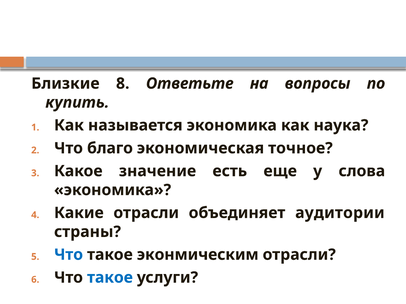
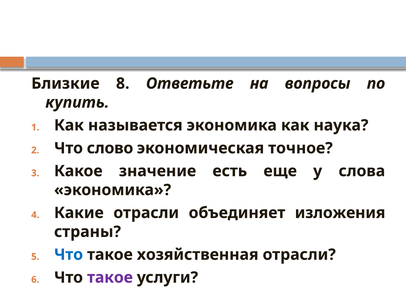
благо: благо -> слово (110, 148)
аудитории: аудитории -> изложения (340, 213)
эконмическим: эконмическим -> хозяйственная (198, 255)
такое colour: blue -> purple (110, 278)
